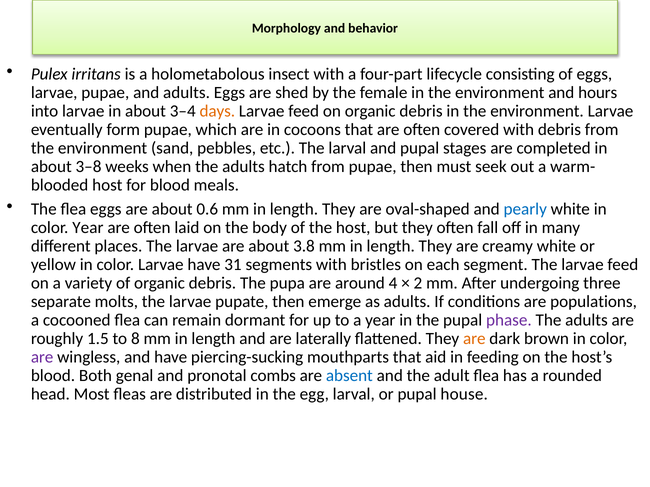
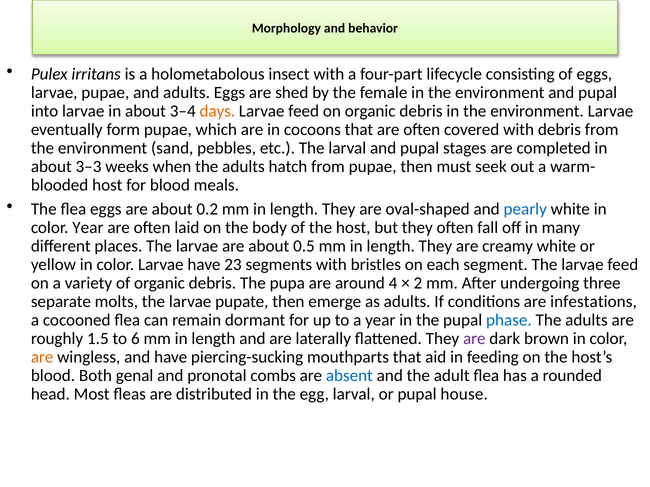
environment and hours: hours -> pupal (598, 93)
3–8: 3–8 -> 3–3 (89, 167)
0.6: 0.6 -> 0.2 (207, 209)
3.8: 3.8 -> 0.5 (304, 246)
31: 31 -> 23 (233, 265)
populations: populations -> infestations (593, 302)
phase colour: purple -> blue (509, 320)
8: 8 -> 6 (135, 339)
are colour: orange -> purple (474, 339)
are colour: purple -> orange (42, 357)
